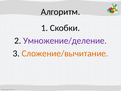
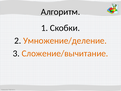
Умножение/деление colour: purple -> orange (65, 41)
